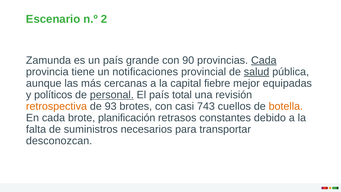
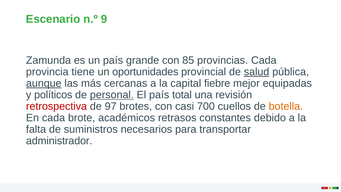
2: 2 -> 9 (104, 19)
90: 90 -> 85 (188, 60)
Cada underline: present -> none (264, 60)
notificaciones: notificaciones -> oportunidades (145, 72)
aunque underline: none -> present (44, 83)
retrospectiva colour: orange -> red (56, 106)
93: 93 -> 97 (111, 106)
743: 743 -> 700 (206, 106)
planificación: planificación -> académicos (127, 118)
desconozcan: desconozcan -> administrador (59, 141)
